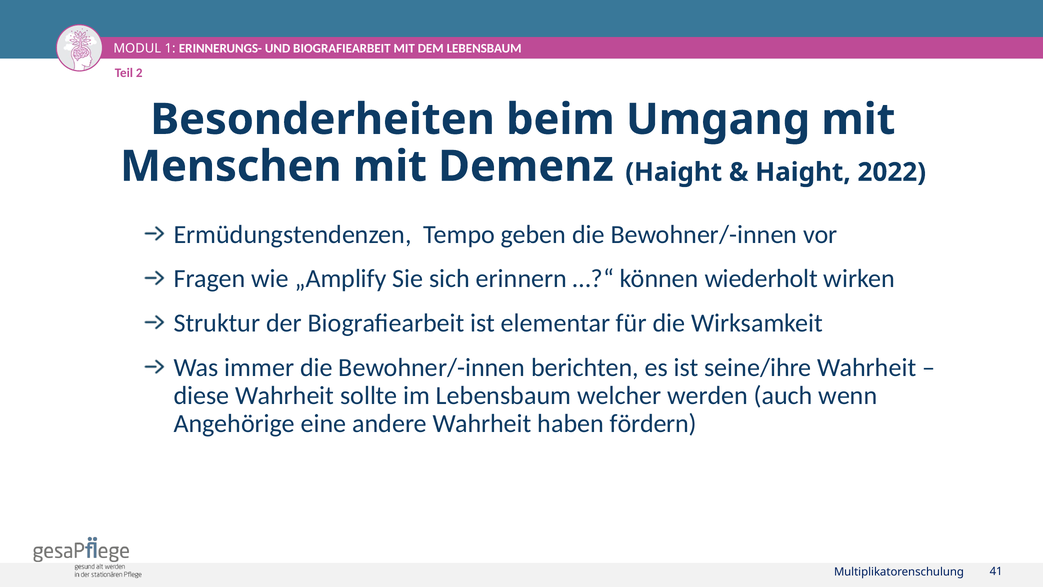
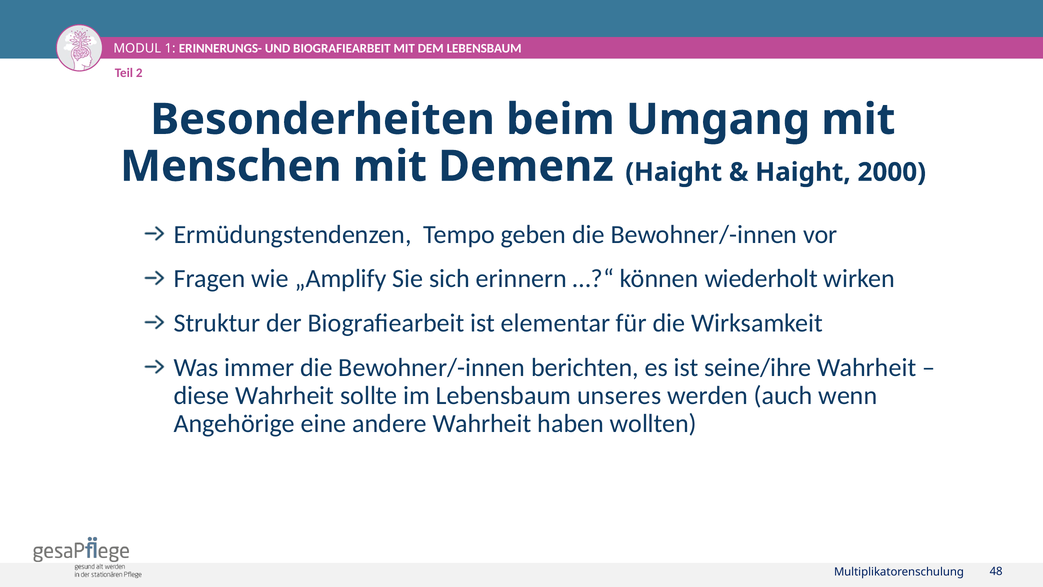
2022: 2022 -> 2000 (892, 172)
welcher: welcher -> unseres (619, 395)
fördern: fördern -> wollten (653, 423)
41: 41 -> 48 (996, 571)
